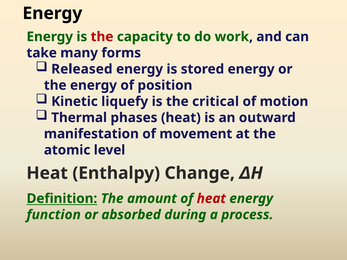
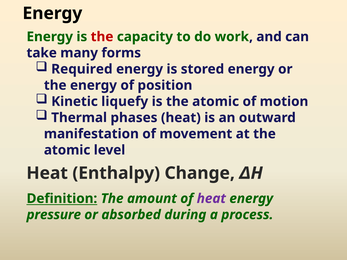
Released: Released -> Required (82, 69)
is the critical: critical -> atomic (216, 102)
heat colour: red -> purple (211, 199)
function: function -> pressure (54, 215)
